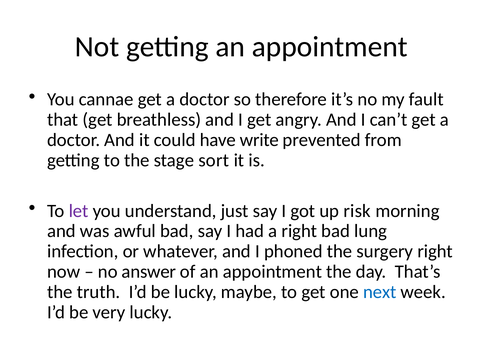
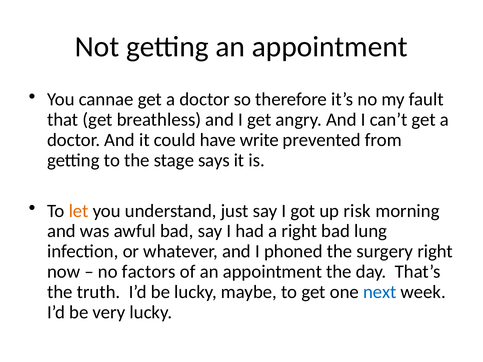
sort: sort -> says (214, 160)
let colour: purple -> orange (79, 211)
answer: answer -> factors (149, 272)
